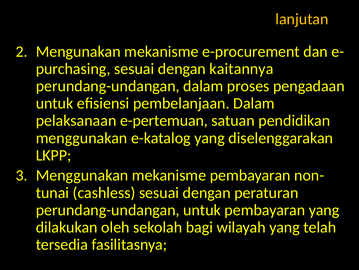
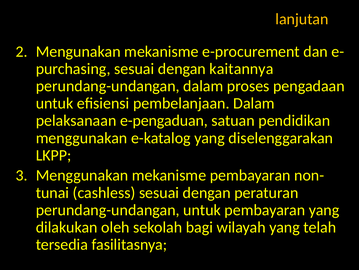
e-pertemuan: e-pertemuan -> e-pengaduan (164, 120)
